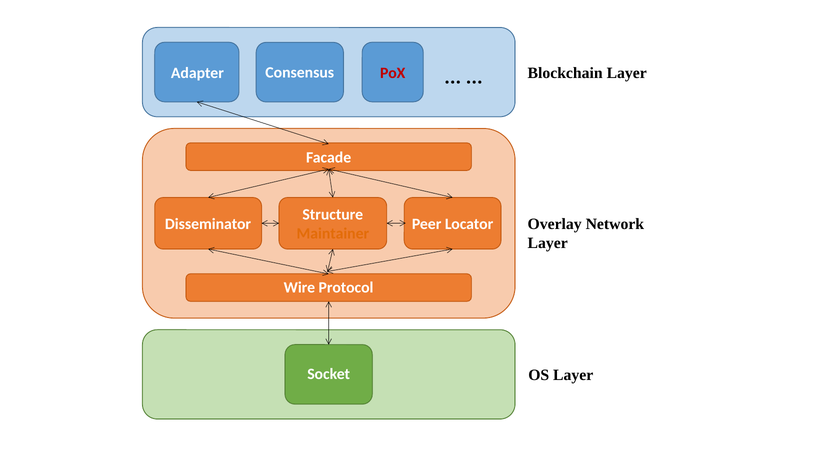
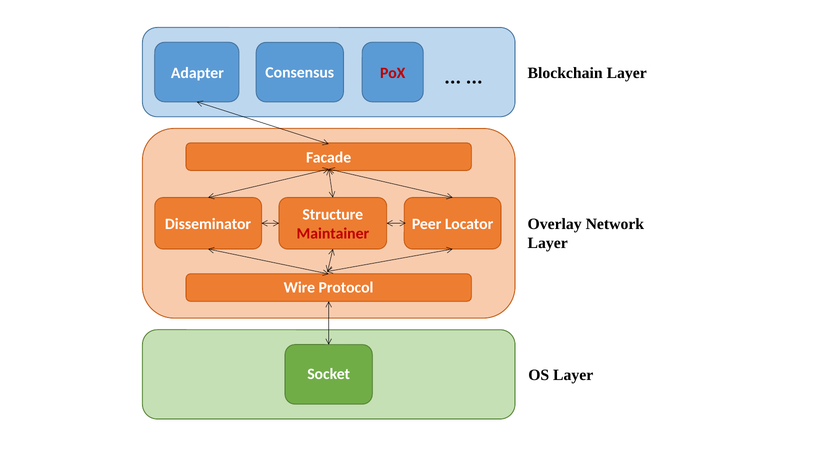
Maintainer colour: orange -> red (333, 234)
